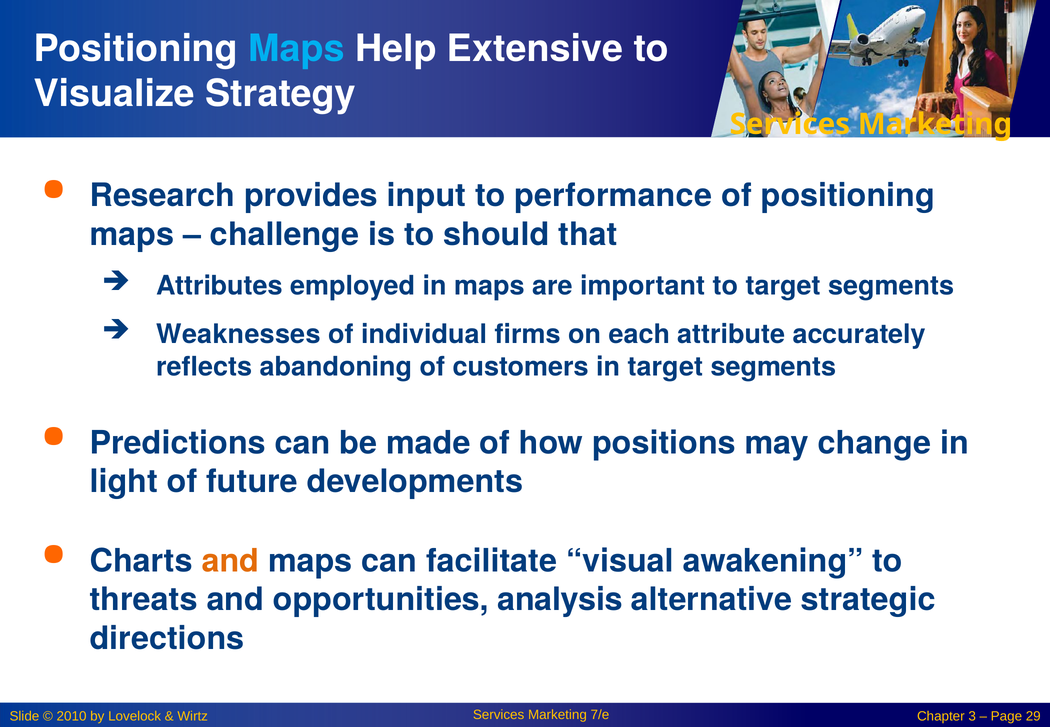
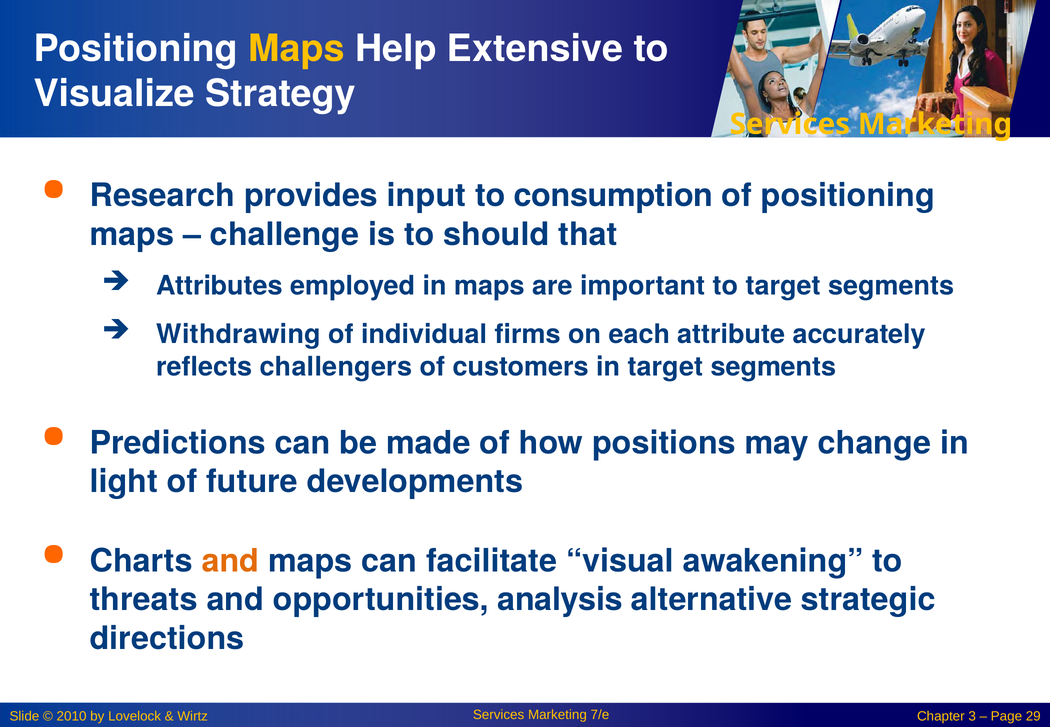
Maps colour: light blue -> yellow (296, 49)
performance: performance -> consumption (613, 196)
Weaknesses: Weaknesses -> Withdrawing (239, 334)
abandoning: abandoning -> challengers (336, 367)
